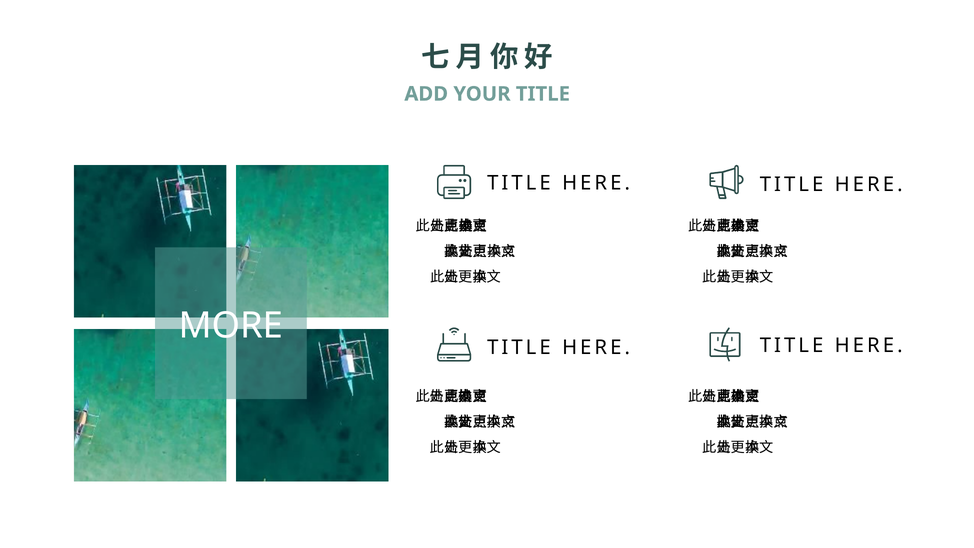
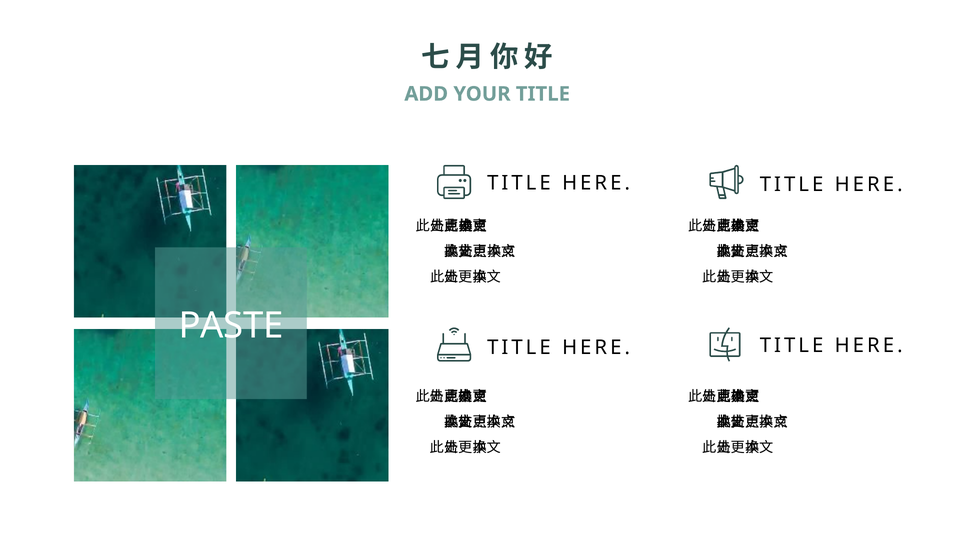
MORE: MORE -> PASTE (231, 326)
